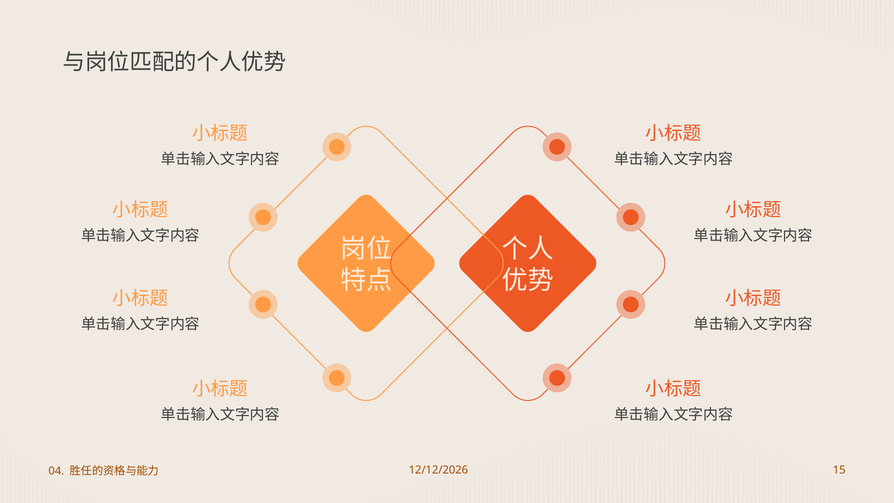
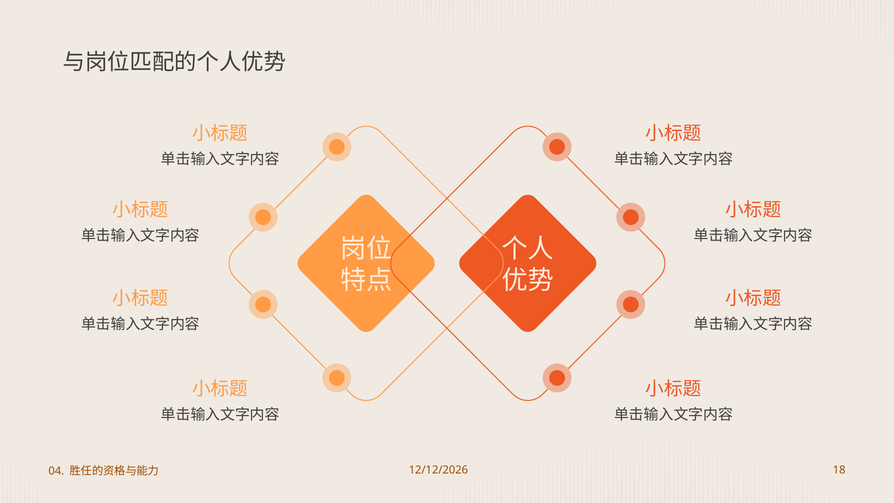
15: 15 -> 18 (839, 470)
